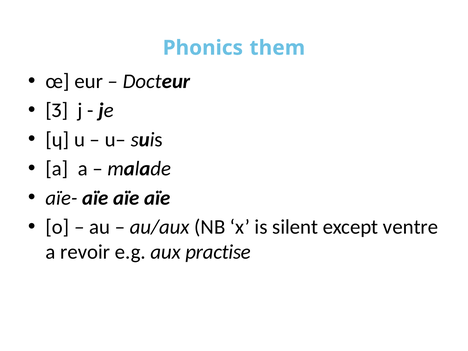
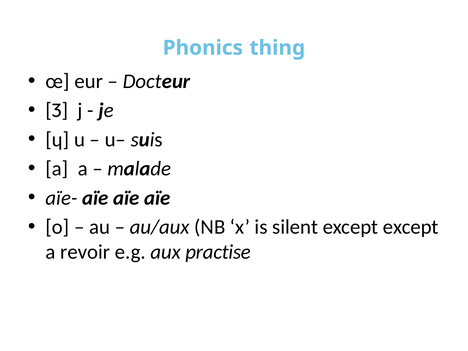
them: them -> thing (277, 48)
except ventre: ventre -> except (411, 227)
